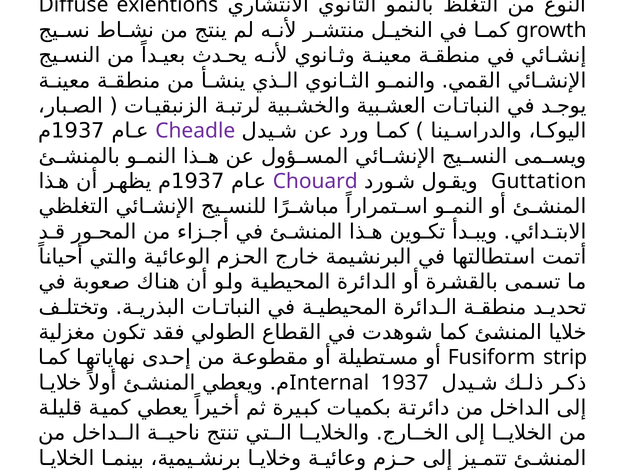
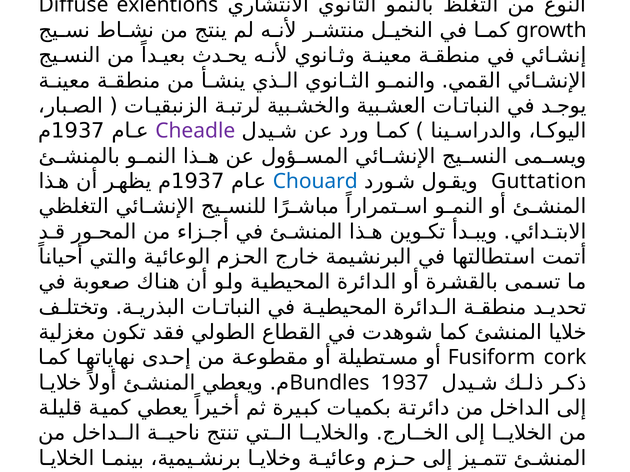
Chouard colour: purple -> blue (315, 181)
strip: strip -> cork (565, 358)
Internal: Internal -> Bundles (329, 383)
